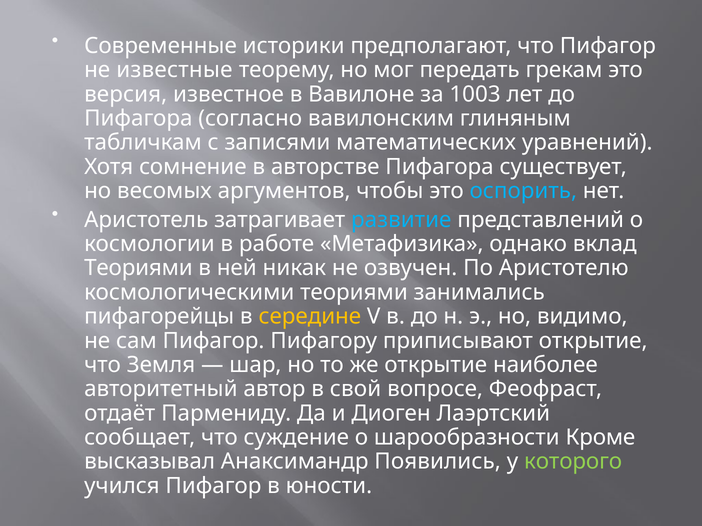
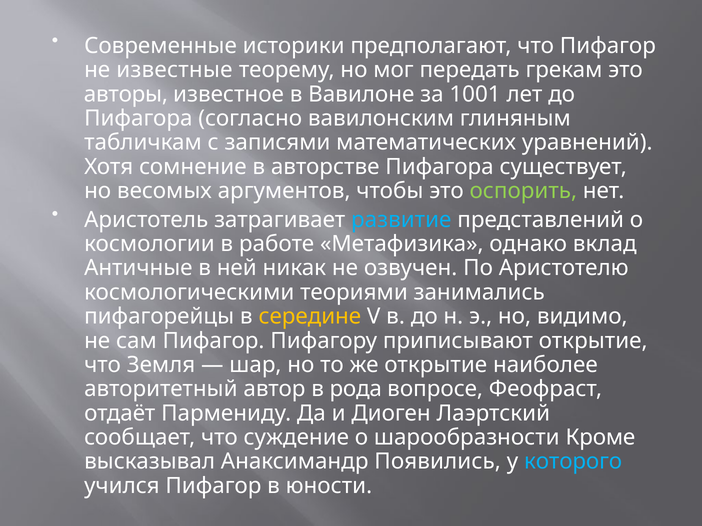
версия: версия -> авторы (126, 94)
1003: 1003 -> 1001 (475, 94)
оспорить colour: light blue -> light green (523, 191)
Теориями: Теориями -> Античные (138, 268)
свой: свой -> рода (356, 389)
которого colour: light green -> light blue (573, 462)
